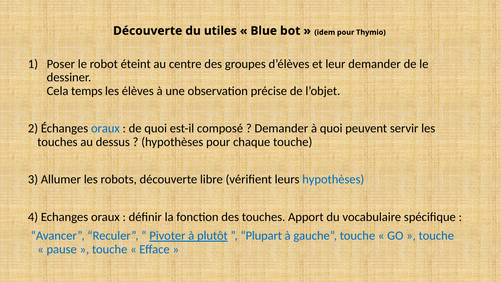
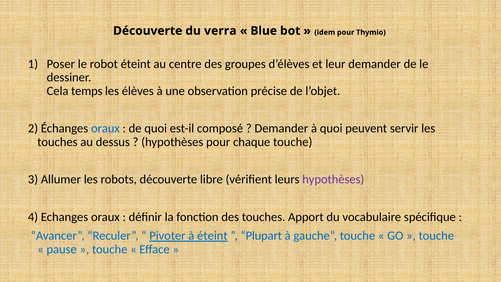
utiles: utiles -> verra (220, 31)
hypothèses colour: blue -> purple (333, 179)
à plutôt: plutôt -> éteint (212, 236)
